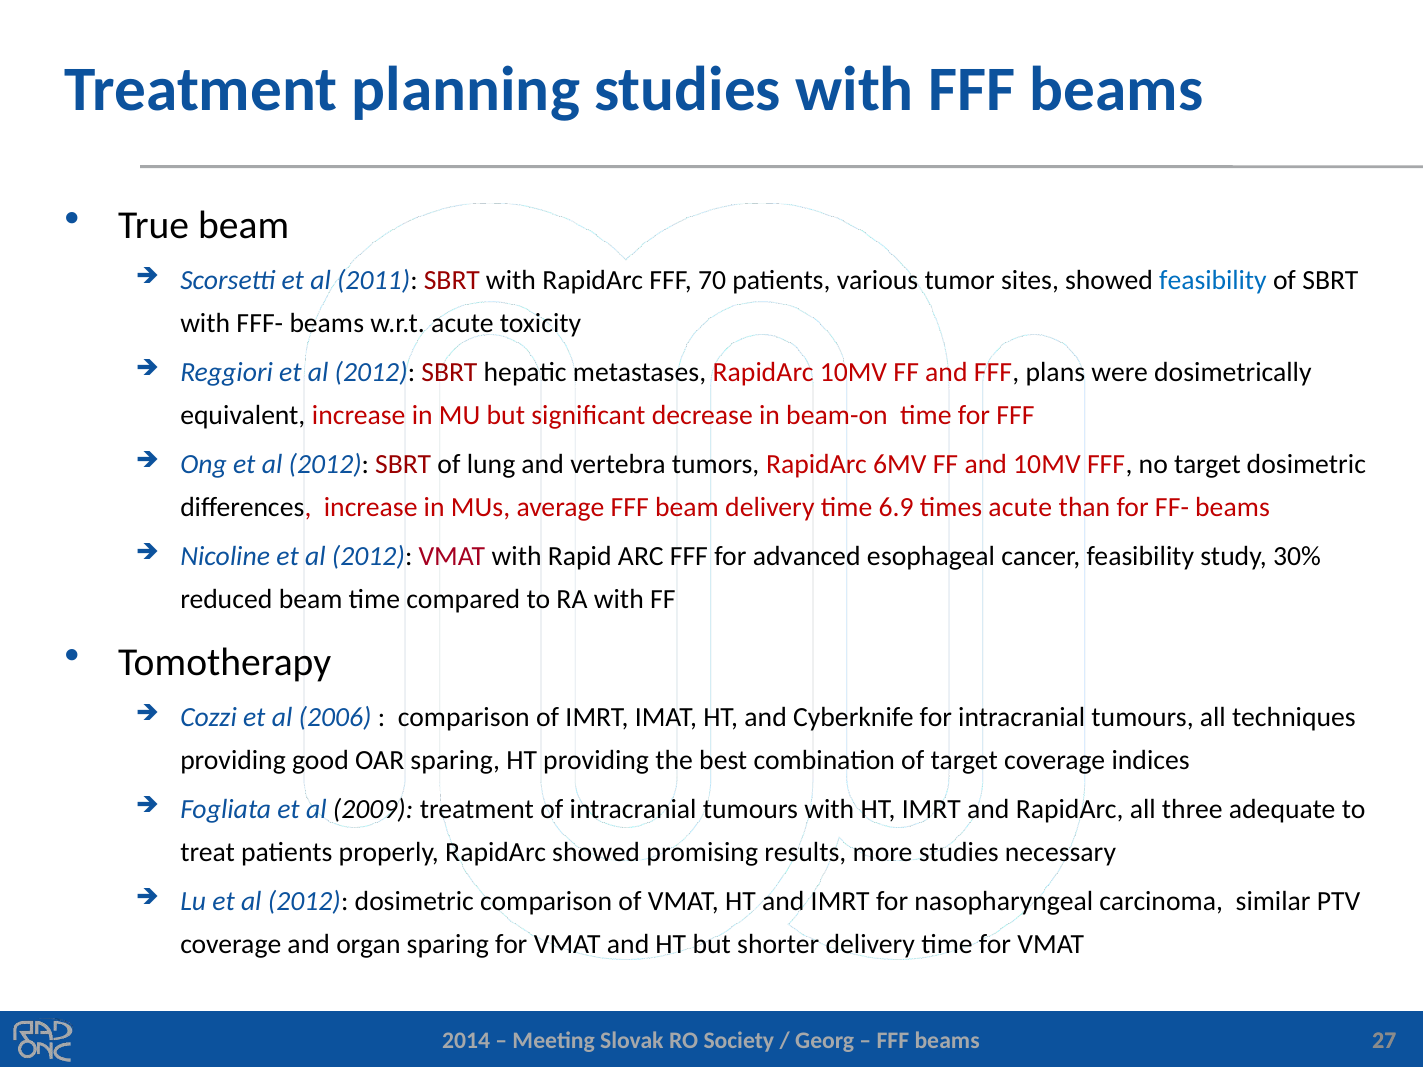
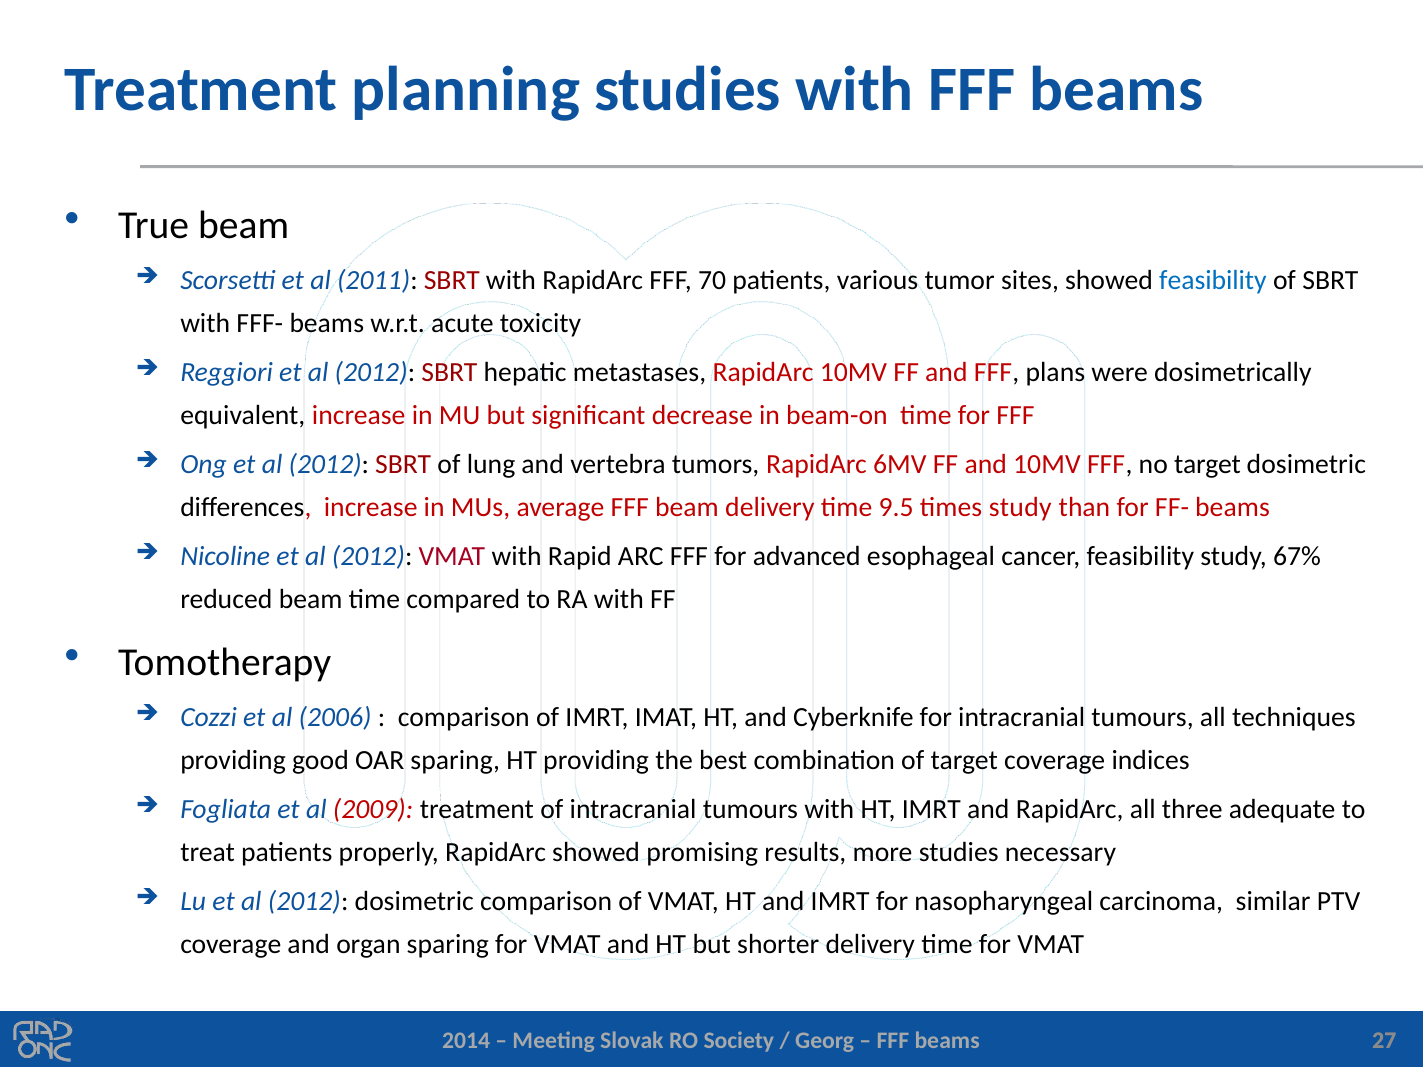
6.9: 6.9 -> 9.5 (896, 507)
times acute: acute -> study (1020, 507)
30%: 30% -> 67% (1297, 556)
2009 colour: black -> red (373, 809)
